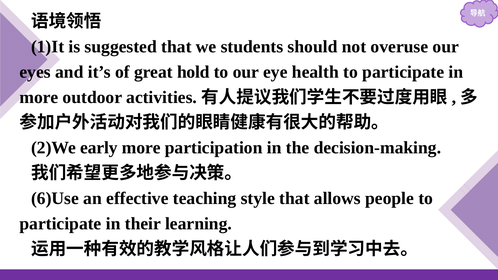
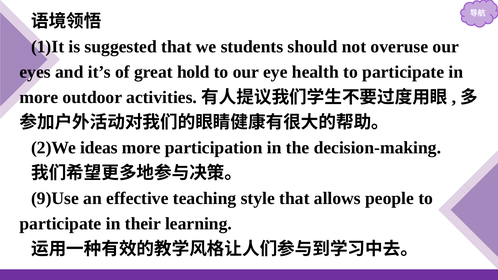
early: early -> ideas (99, 148)
6)Use: 6)Use -> 9)Use (55, 198)
